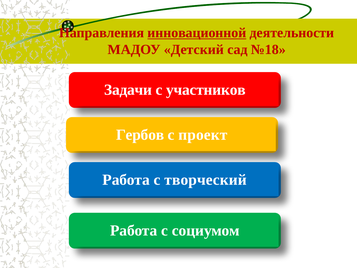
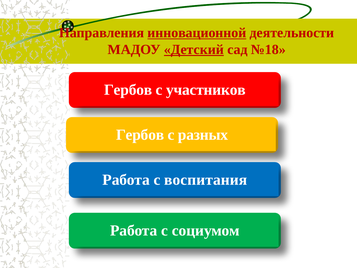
Детский underline: none -> present (194, 49)
Задачи: Задачи -> Гербов (128, 90)
проект: проект -> разных (203, 135)
творческий: творческий -> воспитания (206, 180)
